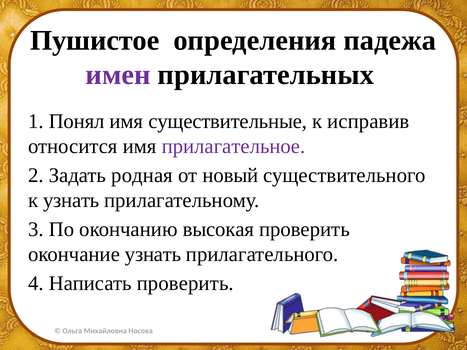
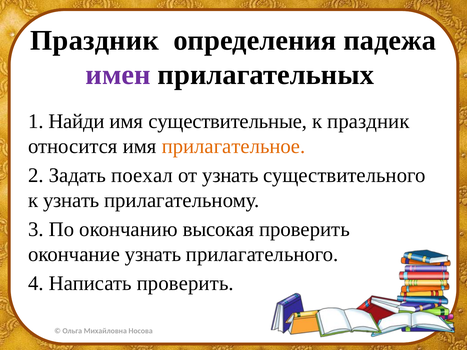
Пушистое: Пушистое -> Праздник (95, 40)
Понял: Понял -> Найди (77, 122)
к исправив: исправив -> праздник (368, 122)
прилагательное colour: purple -> orange (233, 146)
родная: родная -> поехал (142, 176)
от новый: новый -> узнать (230, 176)
